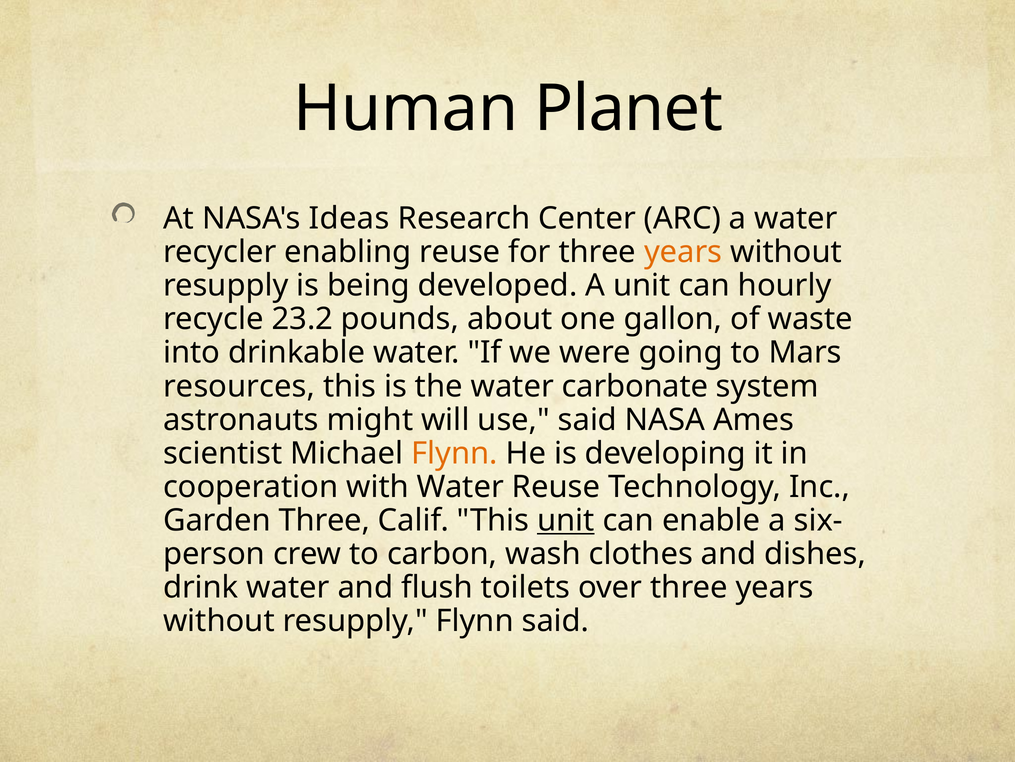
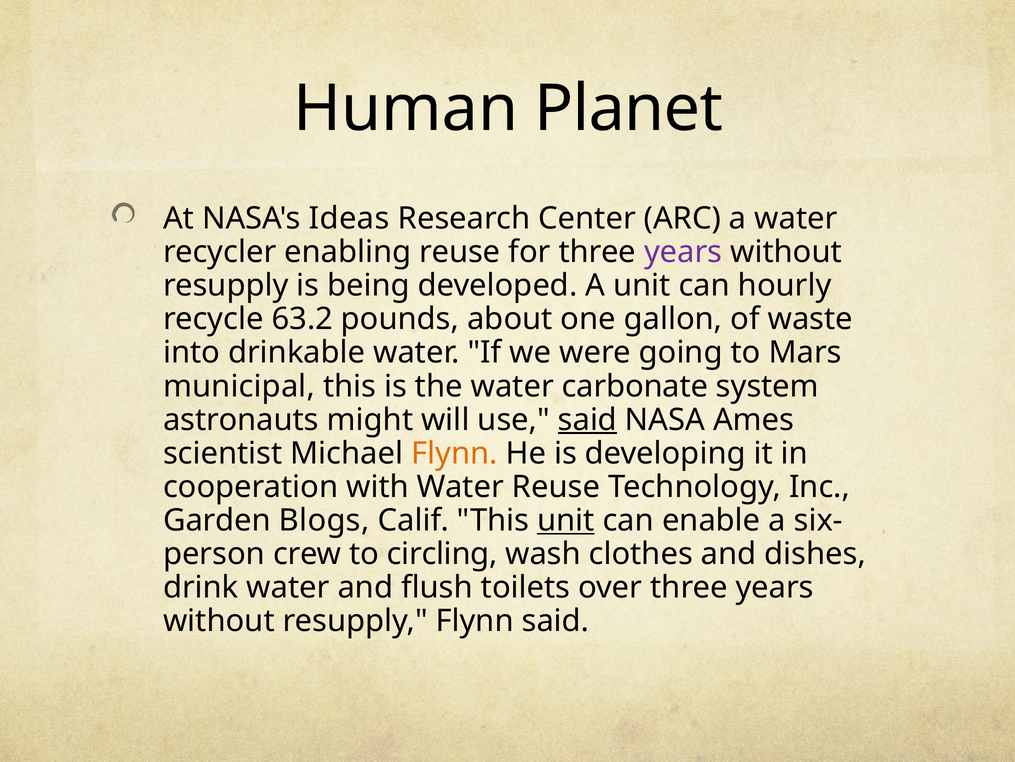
years colour: orange -> purple (683, 252)
23.2: 23.2 -> 63.2 (302, 319)
resources: resources -> municipal (239, 386)
said underline: none -> present (587, 419)
Garden Three: Three -> Blogs (324, 520)
carbon: carbon -> circling (442, 553)
